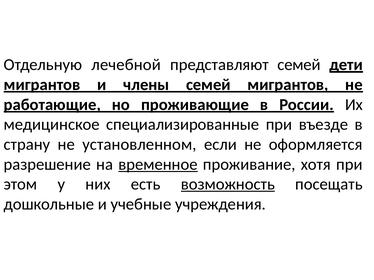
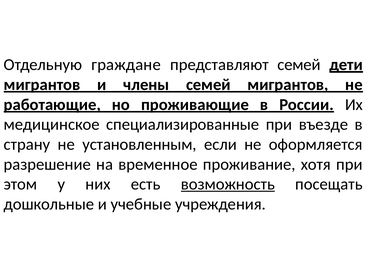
лечебной: лечебной -> граждане (126, 65)
установленном: установленном -> установленным (139, 145)
временное underline: present -> none (158, 165)
